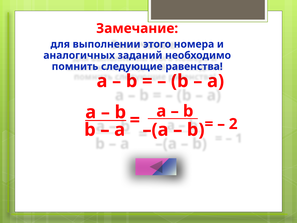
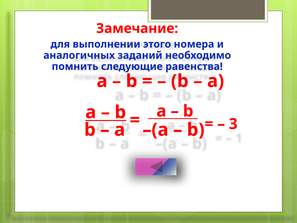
2: 2 -> 3 (233, 124)
